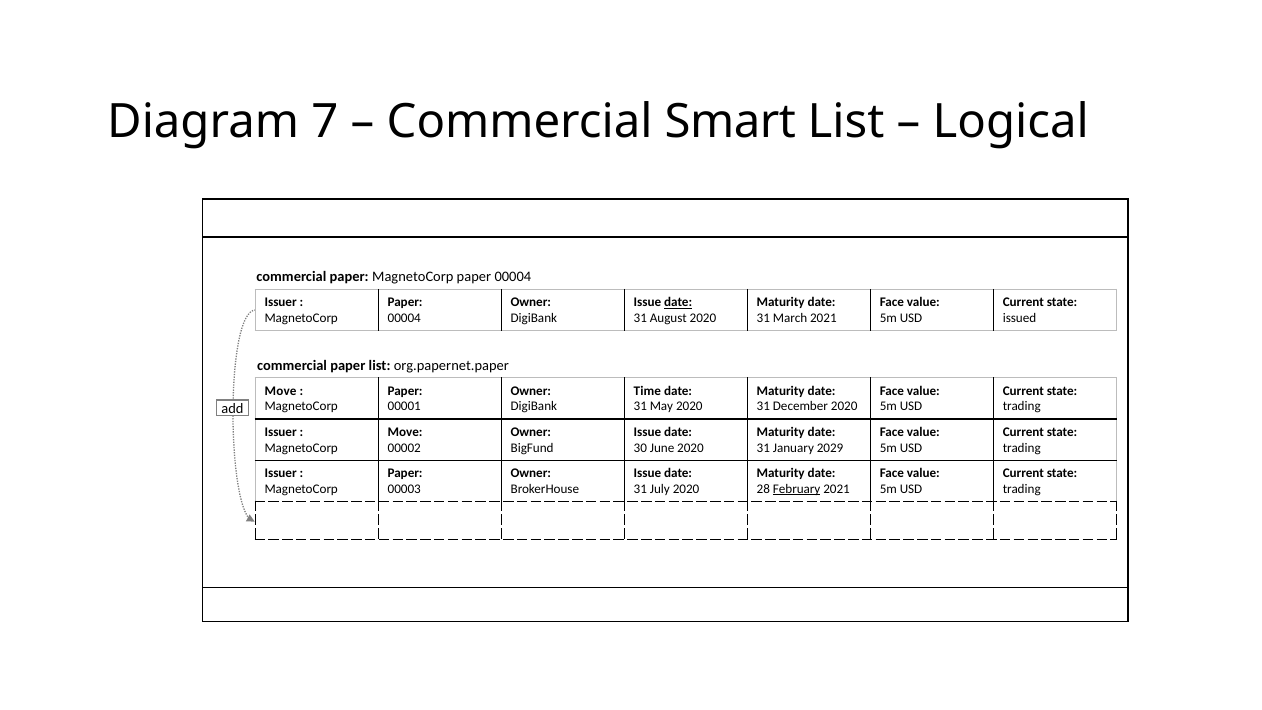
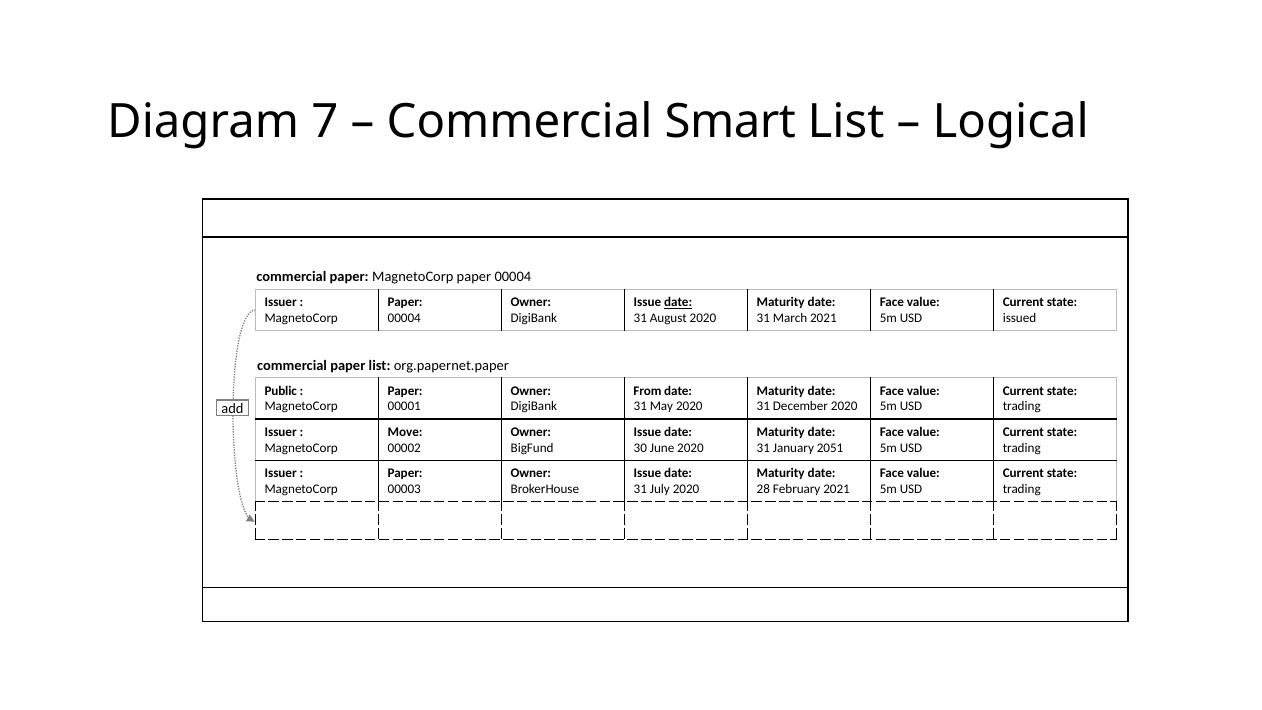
Move: Move -> Public (281, 391)
Time: Time -> From (647, 391)
2029: 2029 -> 2051 (830, 448)
February underline: present -> none (797, 489)
